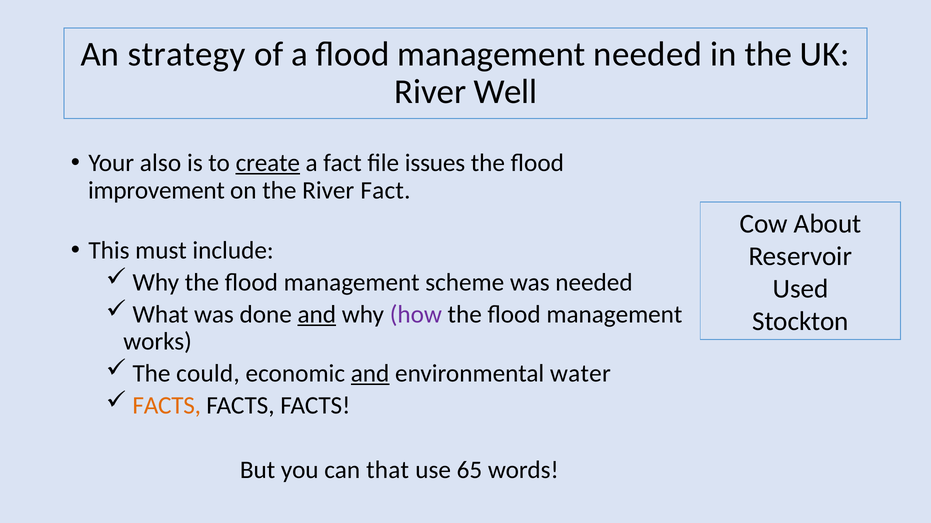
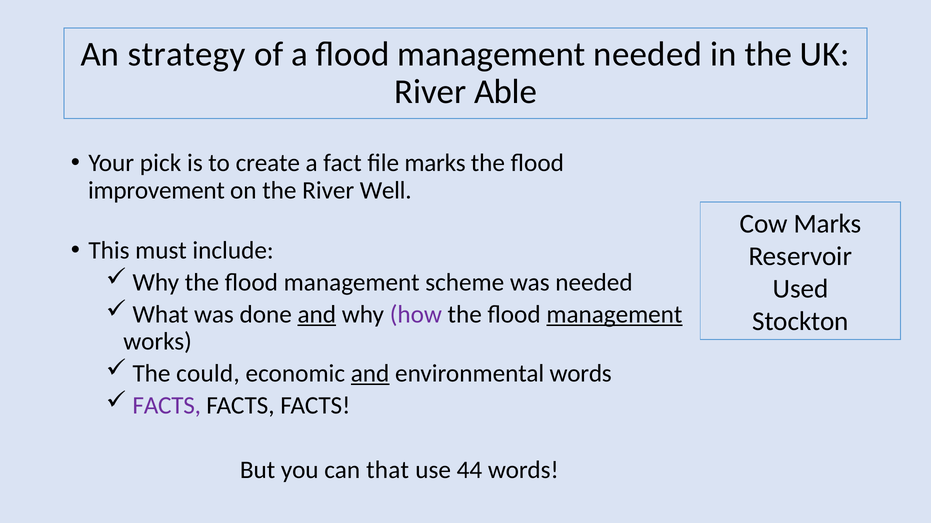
Well: Well -> Able (505, 92)
also: also -> pick (161, 163)
create underline: present -> none (268, 163)
file issues: issues -> marks (435, 163)
River Fact: Fact -> Well (386, 191)
Cow About: About -> Marks (828, 224)
management underline: none -> present (614, 315)
environmental water: water -> words (581, 374)
FACTS colour: orange -> purple (167, 406)
65: 65 -> 44 (469, 470)
